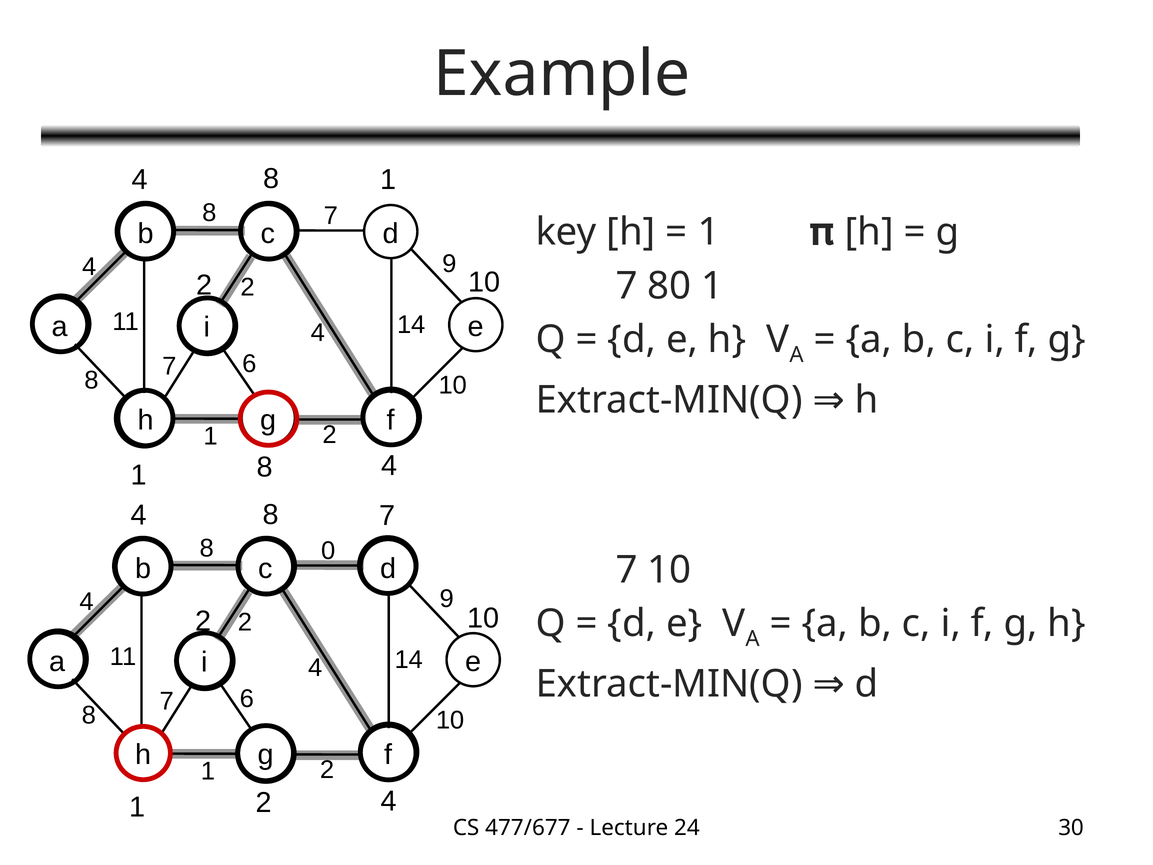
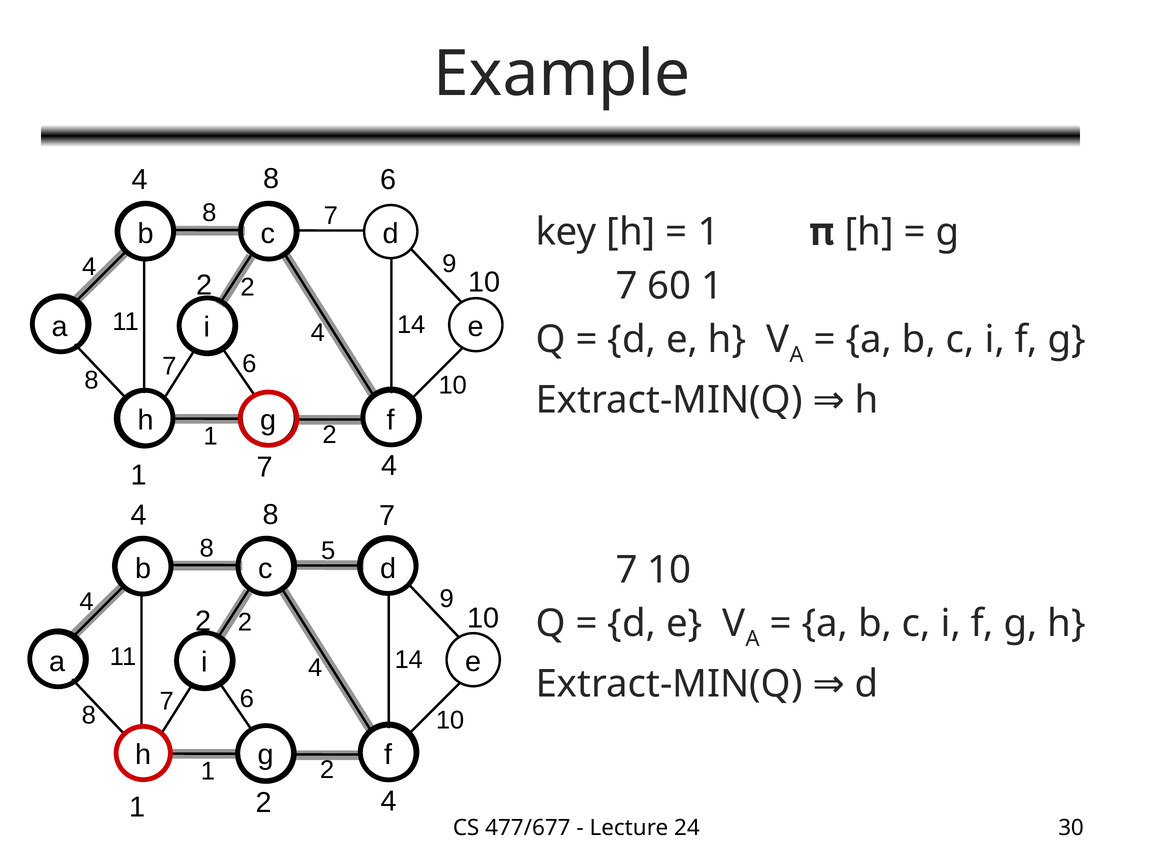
4 1: 1 -> 6 (388, 180)
80: 80 -> 60 (669, 286)
8: 8 -> 7 (265, 467)
0: 0 -> 5 (328, 550)
